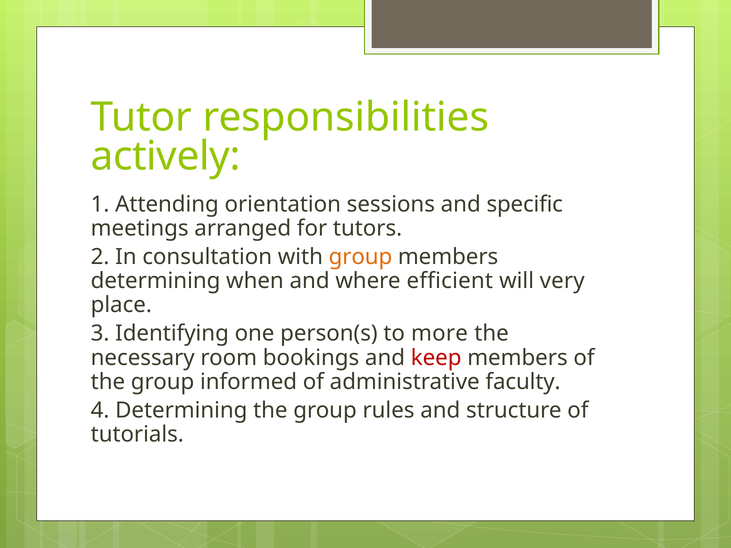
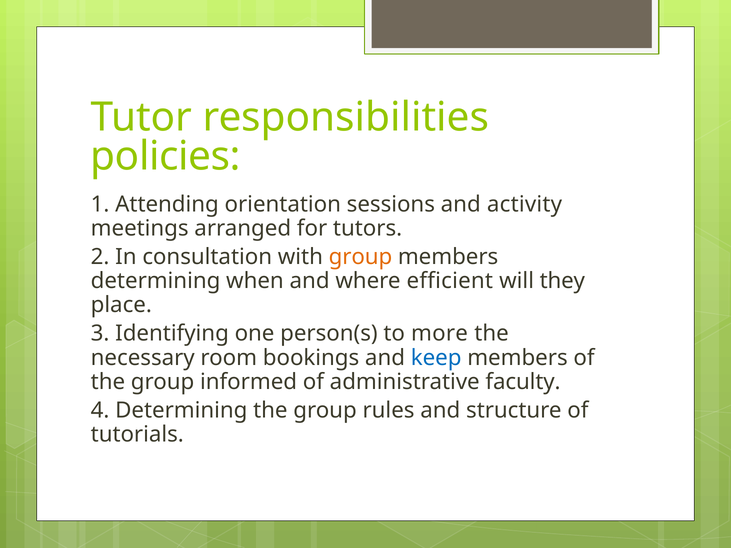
actively: actively -> policies (166, 156)
specific: specific -> activity (525, 204)
very: very -> they (562, 281)
keep colour: red -> blue (436, 358)
